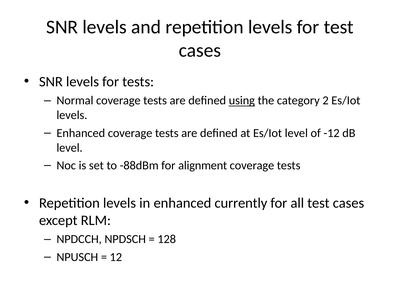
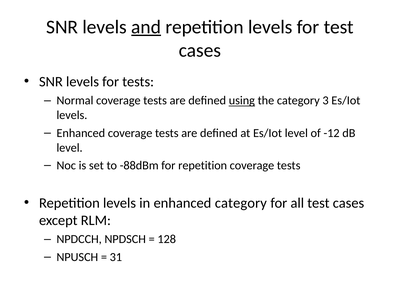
and underline: none -> present (146, 27)
2: 2 -> 3 (326, 101)
for alignment: alignment -> repetition (203, 166)
enhanced currently: currently -> category (241, 203)
12: 12 -> 31 (116, 257)
